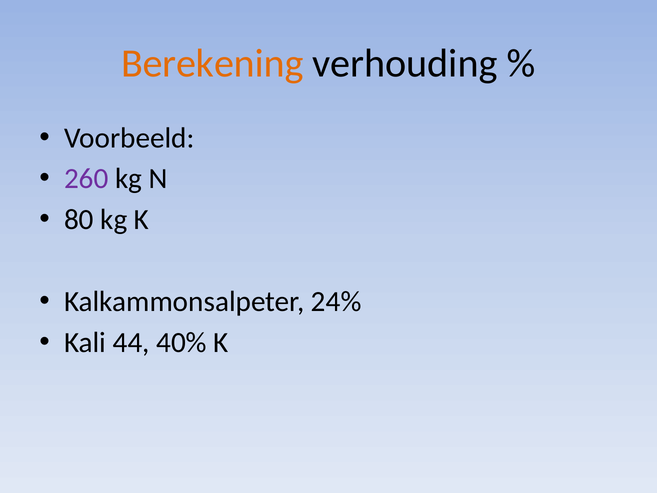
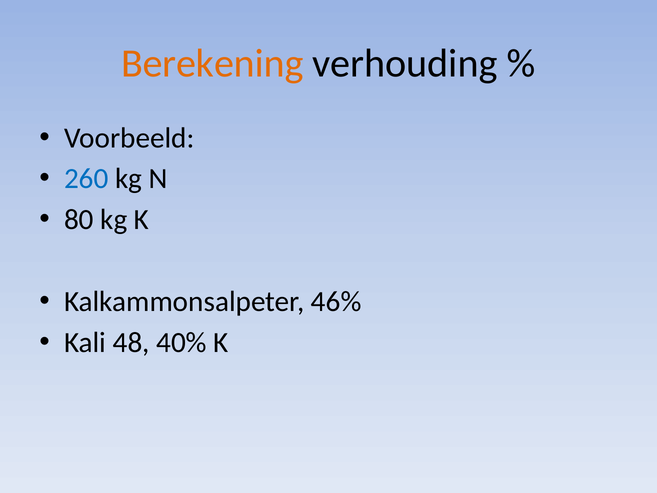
260 colour: purple -> blue (86, 179)
24%: 24% -> 46% (336, 301)
44: 44 -> 48 (131, 342)
